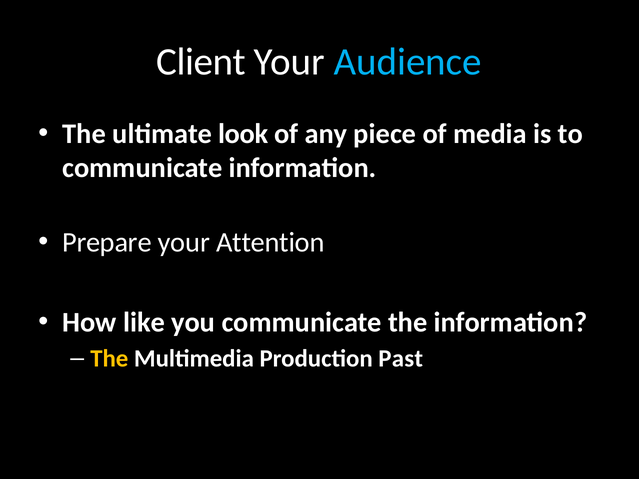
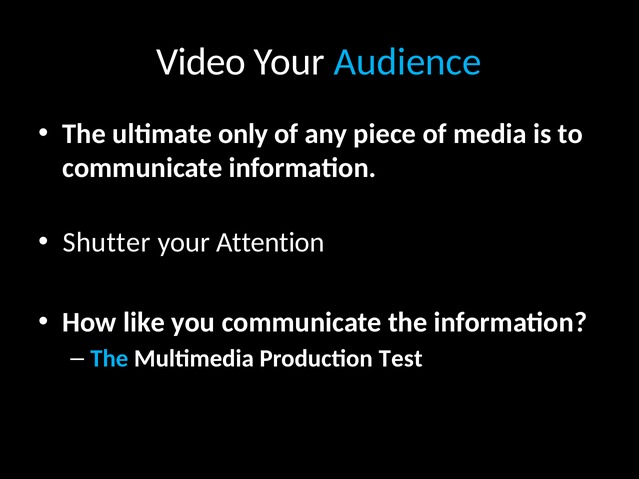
Client: Client -> Video (201, 62)
look: look -> only (243, 134)
Prepare: Prepare -> Shutter (107, 243)
The colour: yellow -> light blue (109, 359)
Past: Past -> Test (401, 359)
